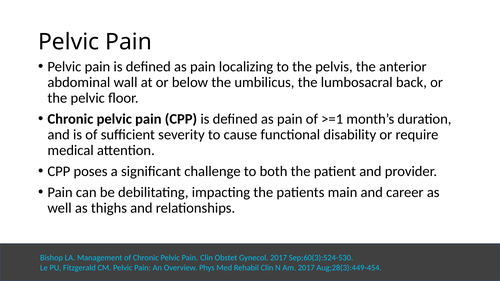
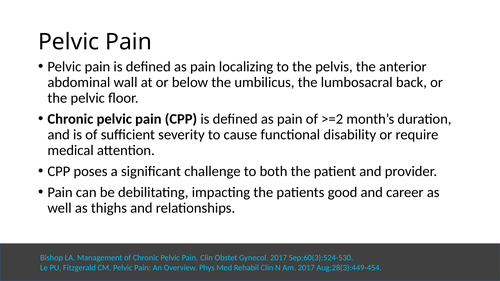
>=1: >=1 -> >=2 (332, 119)
main: main -> good (343, 192)
